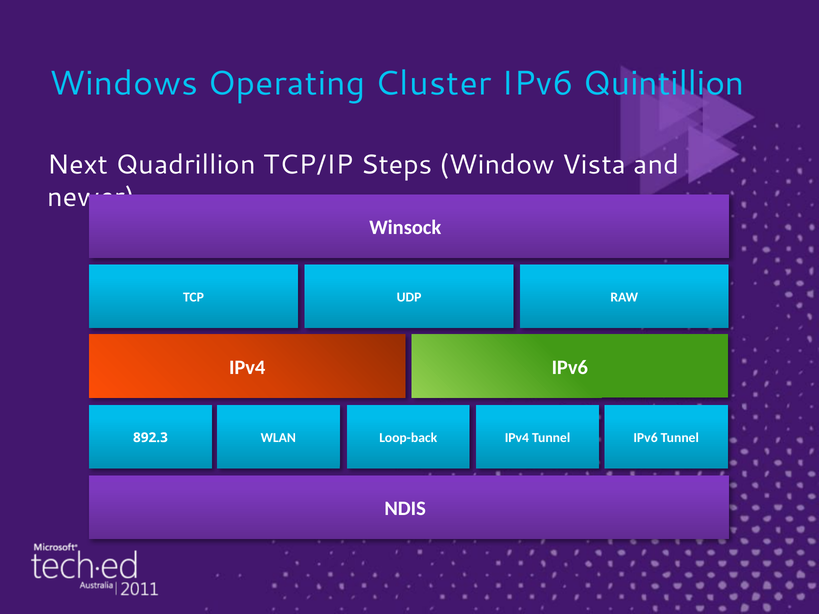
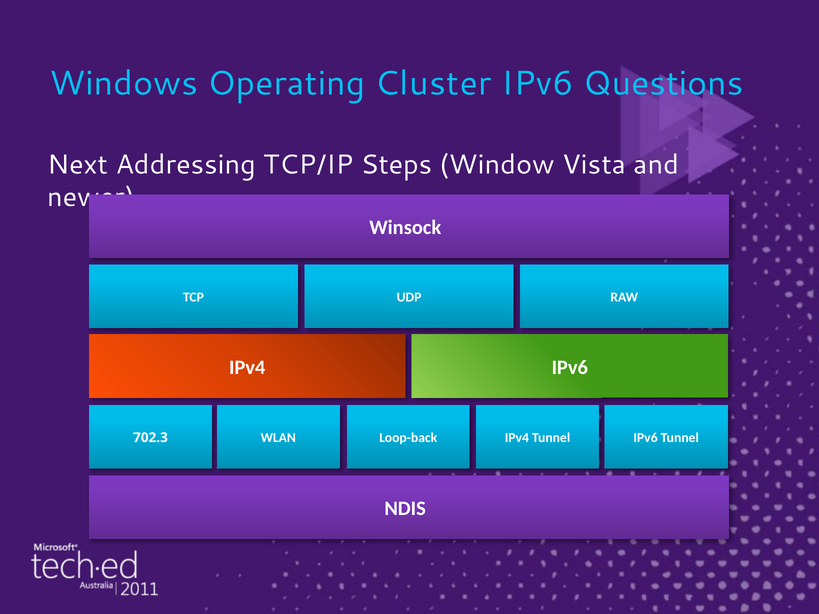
Quintillion: Quintillion -> Questions (664, 83)
Quadrillion: Quadrillion -> Addressing (186, 165)
892.3: 892.3 -> 702.3 (150, 438)
